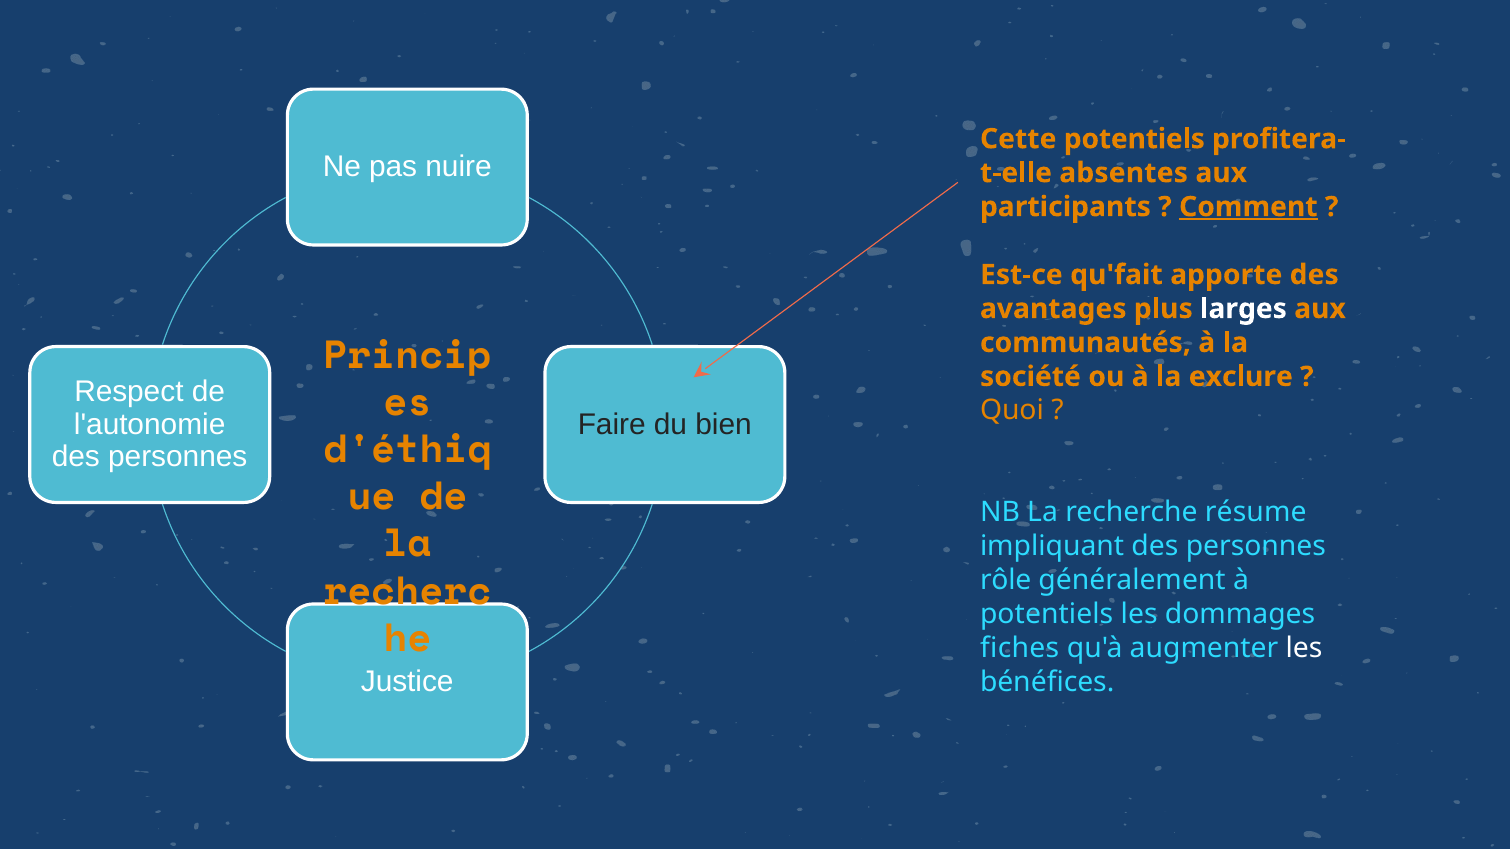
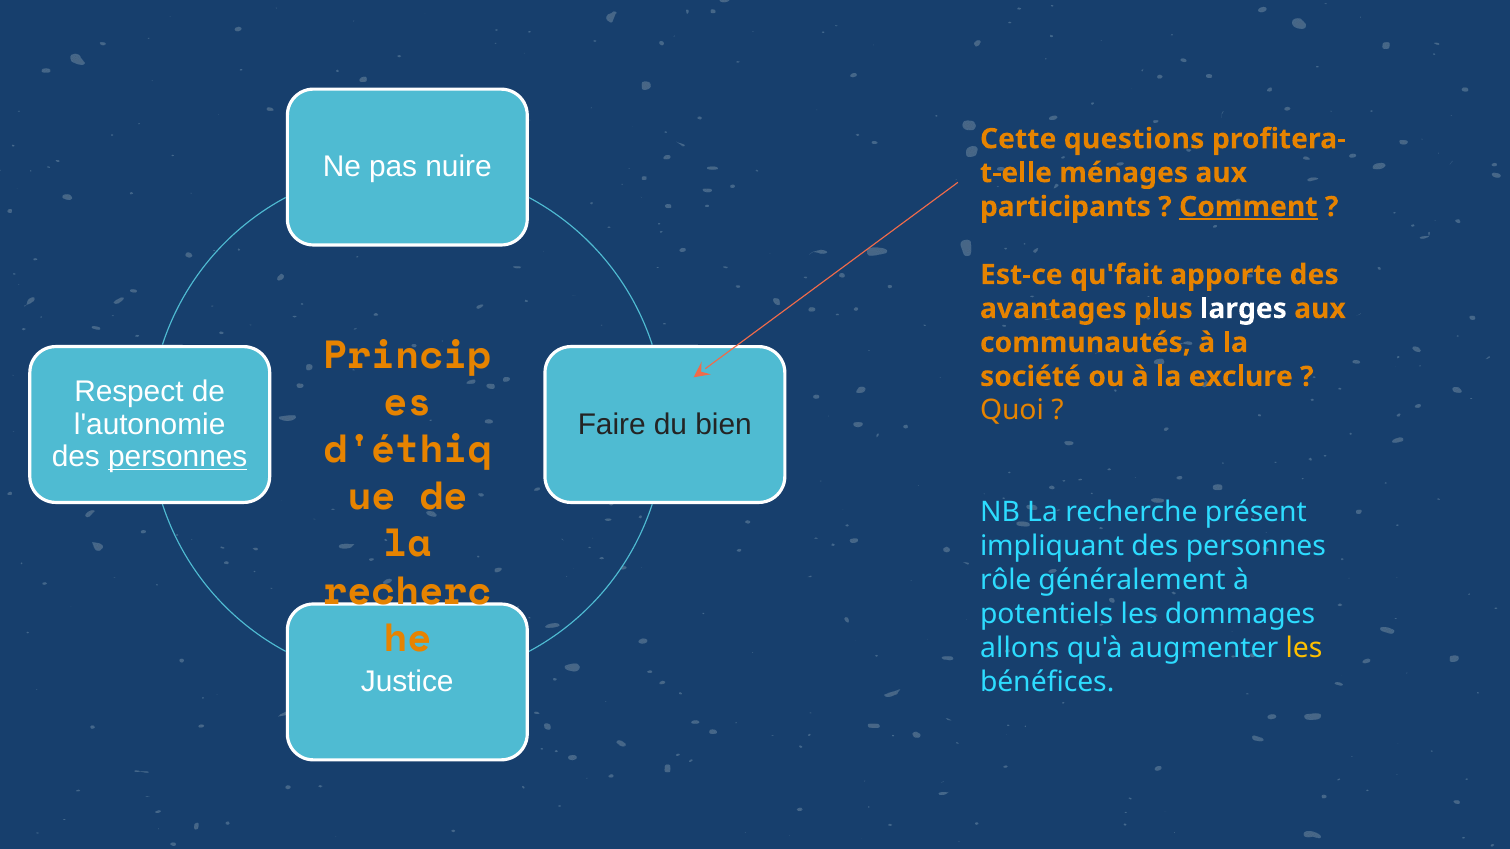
Cette potentiels: potentiels -> questions (1134, 139)
absentes: absentes -> ménages (1124, 173)
personnes underline: none -> present (178, 457)
résume: résume -> présent (1256, 513)
fiches: fiches -> allons (1020, 649)
les colour: white -> yellow (1304, 649)
